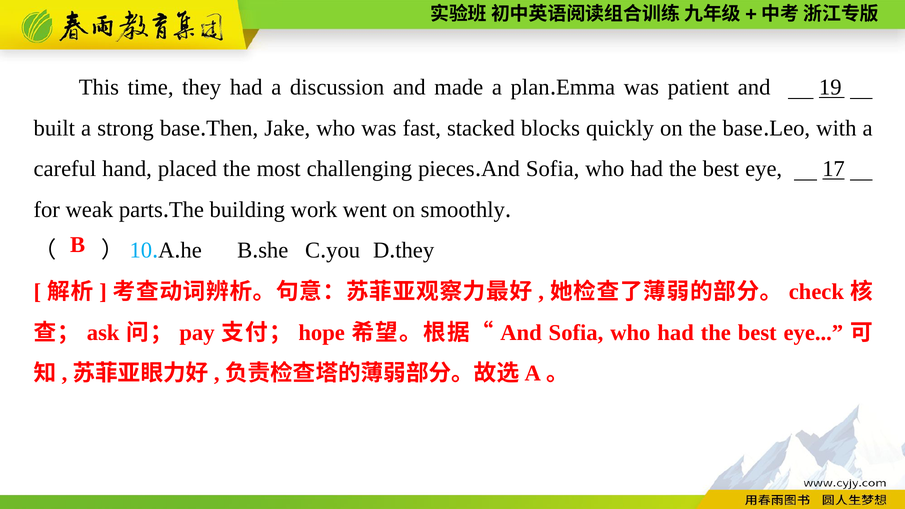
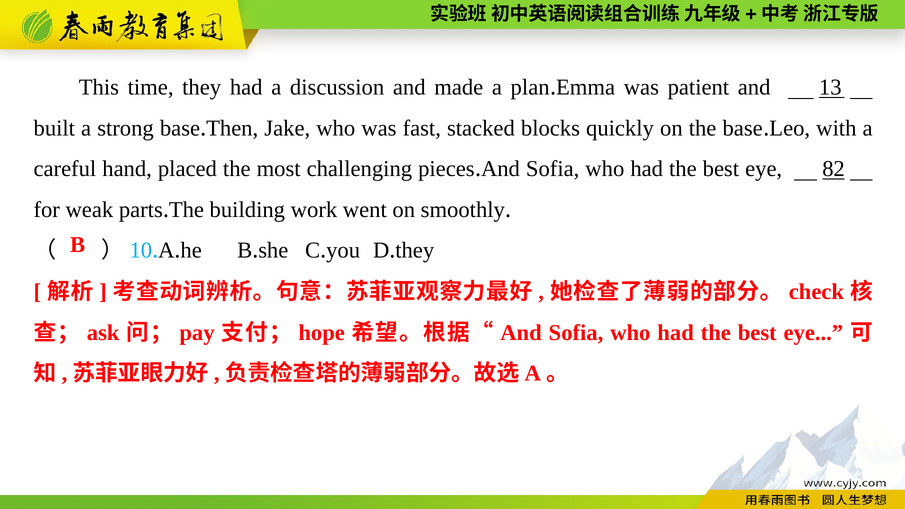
19: 19 -> 13 (830, 88)
17: 17 -> 82 (834, 169)
